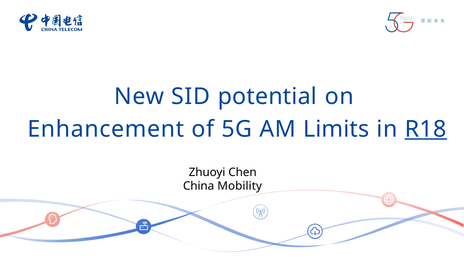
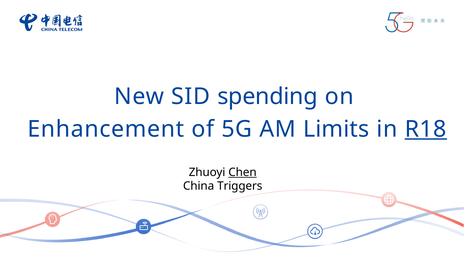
potential: potential -> spending (268, 97)
Chen underline: none -> present (243, 172)
Mobility: Mobility -> Triggers (240, 186)
